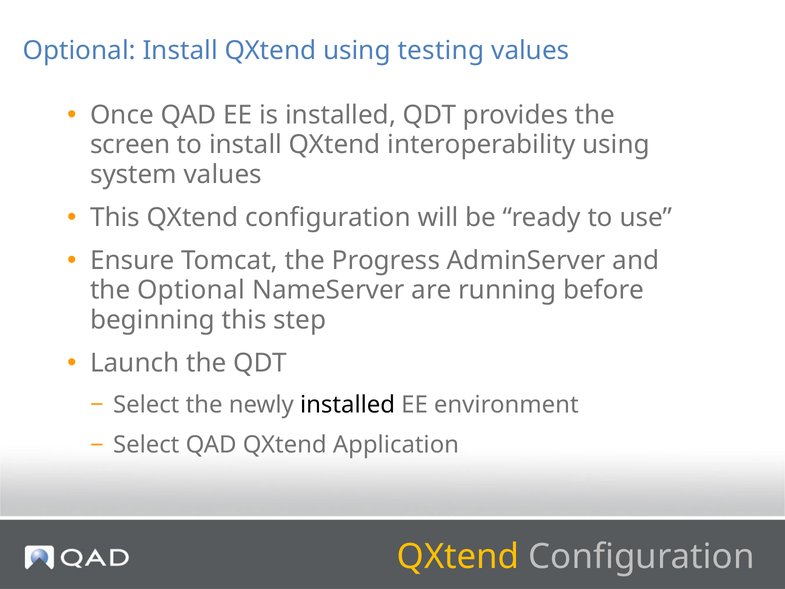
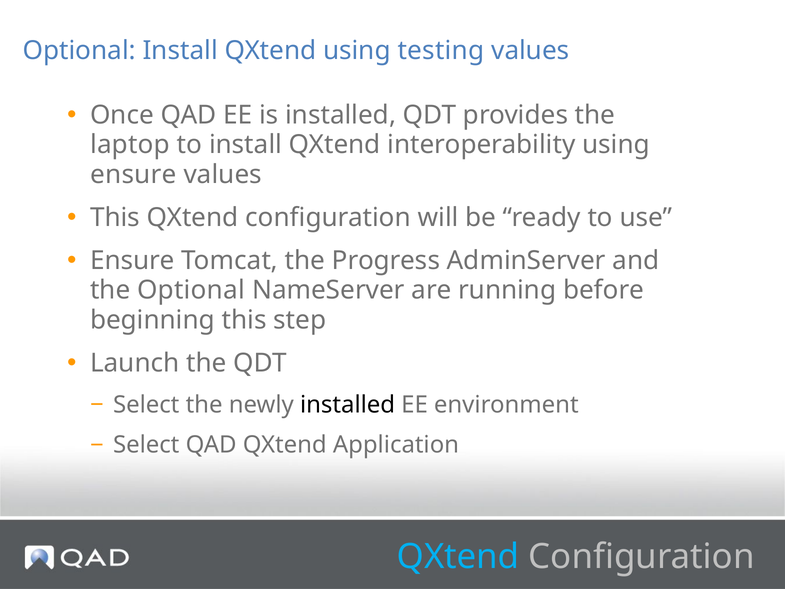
screen: screen -> laptop (130, 145)
system: system -> ensure (133, 175)
QXtend colour: yellow -> light blue (458, 557)
